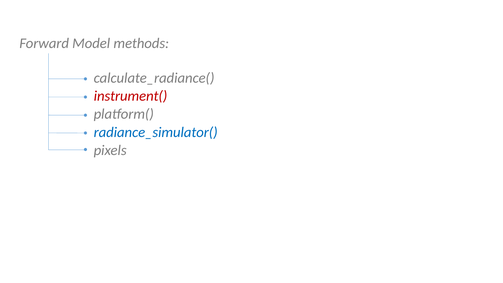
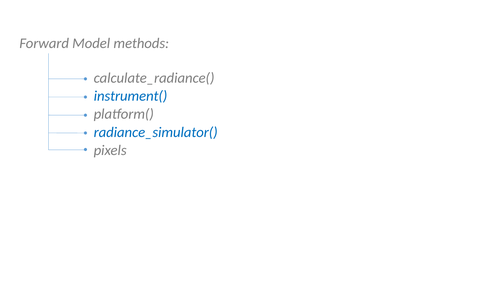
instrument( colour: red -> blue (130, 96)
